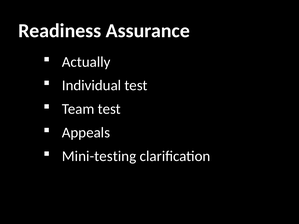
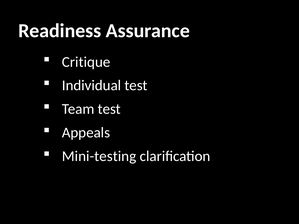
Actually: Actually -> Critique (86, 62)
